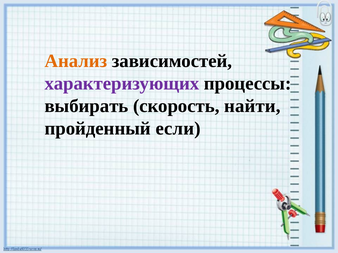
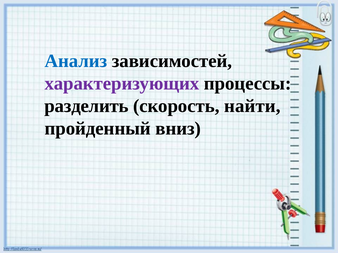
Анализ colour: orange -> blue (76, 61)
выбирать: выбирать -> разделить (87, 106)
если: если -> вниз (178, 129)
